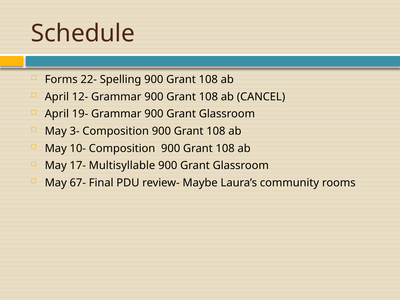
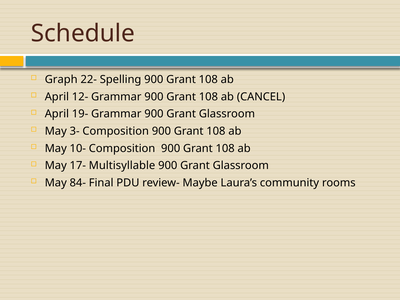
Forms: Forms -> Graph (61, 79)
67-: 67- -> 84- (78, 183)
